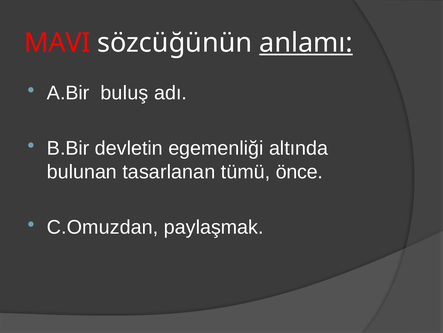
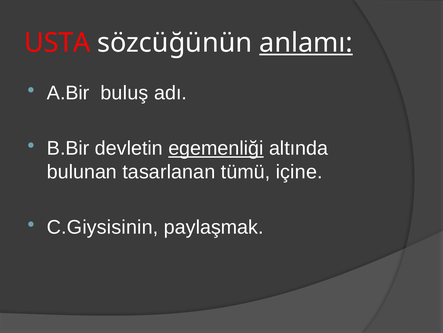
MAVI: MAVI -> USTA (57, 43)
egemenliği underline: none -> present (216, 148)
önce: önce -> içine (299, 172)
C.Omuzdan: C.Omuzdan -> C.Giysisinin (103, 227)
